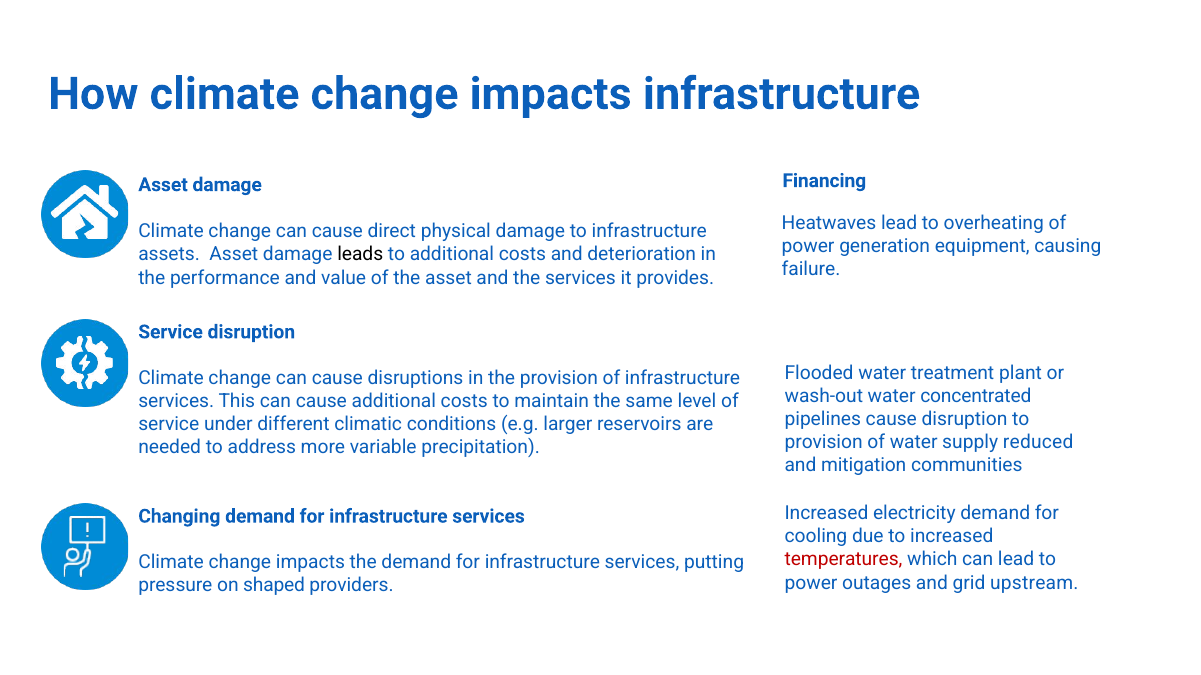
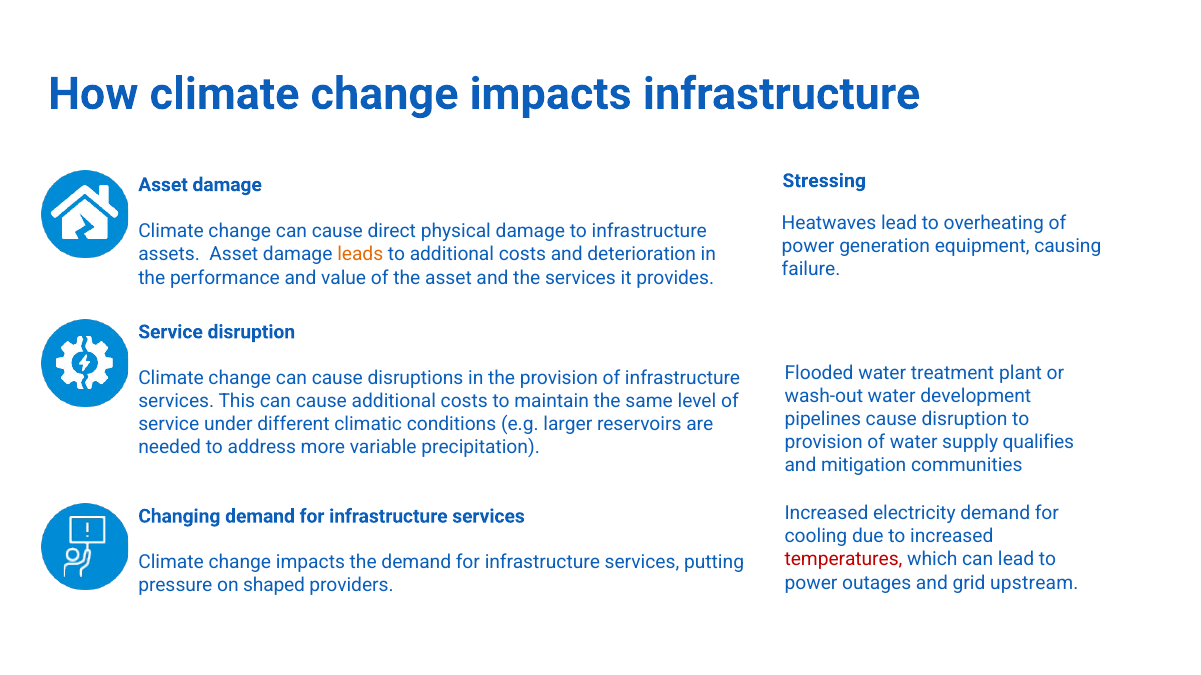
Financing: Financing -> Stressing (824, 181)
leads colour: black -> orange (360, 254)
concentrated: concentrated -> development (976, 396)
reduced: reduced -> qualifies (1038, 443)
